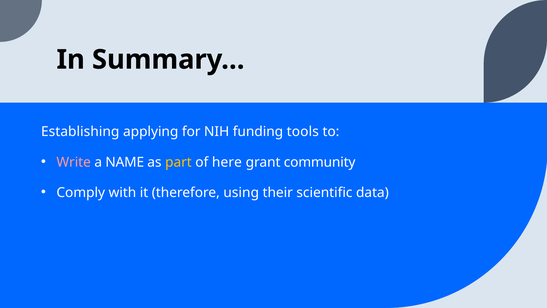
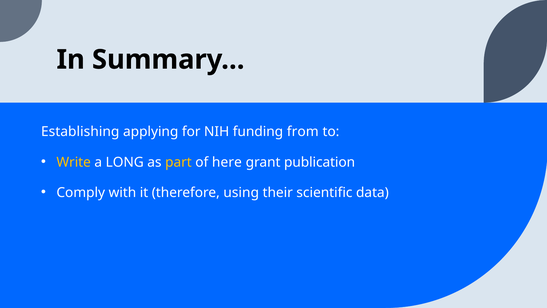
tools: tools -> from (303, 132)
Write colour: pink -> yellow (74, 162)
NAME: NAME -> LONG (125, 162)
community: community -> publication (320, 162)
